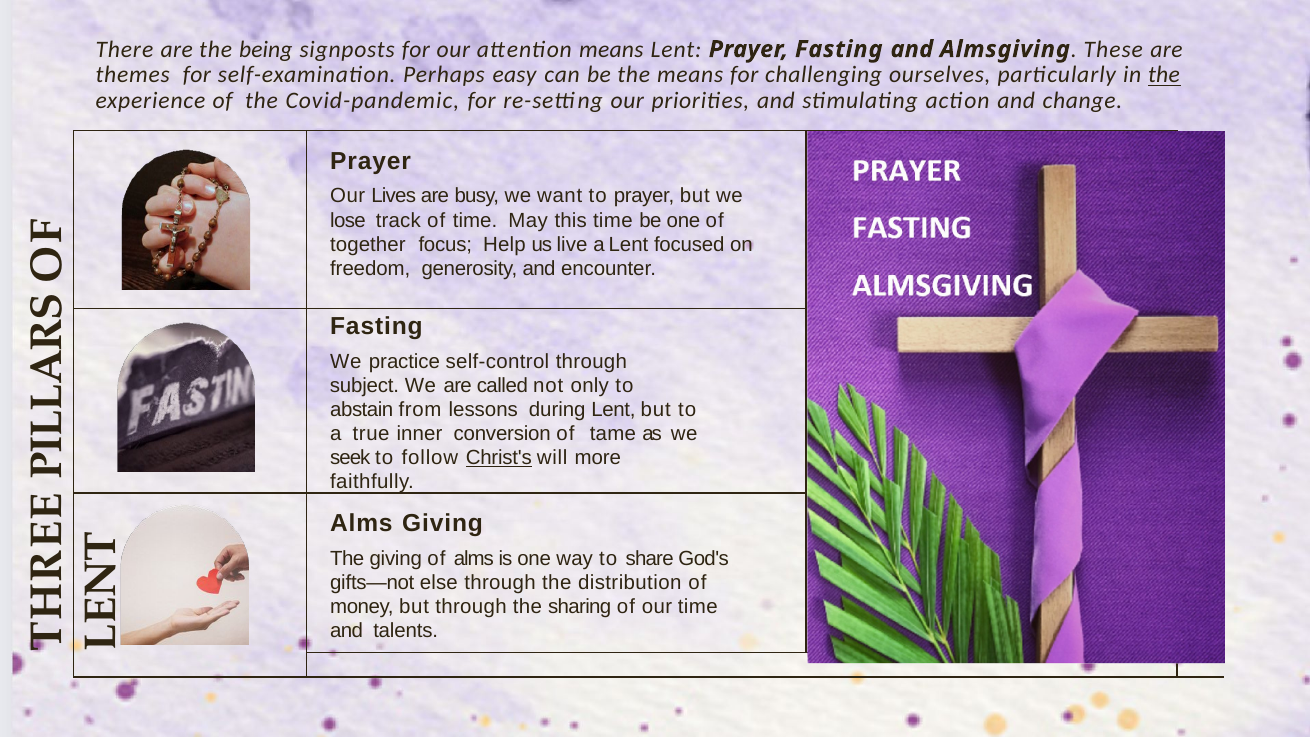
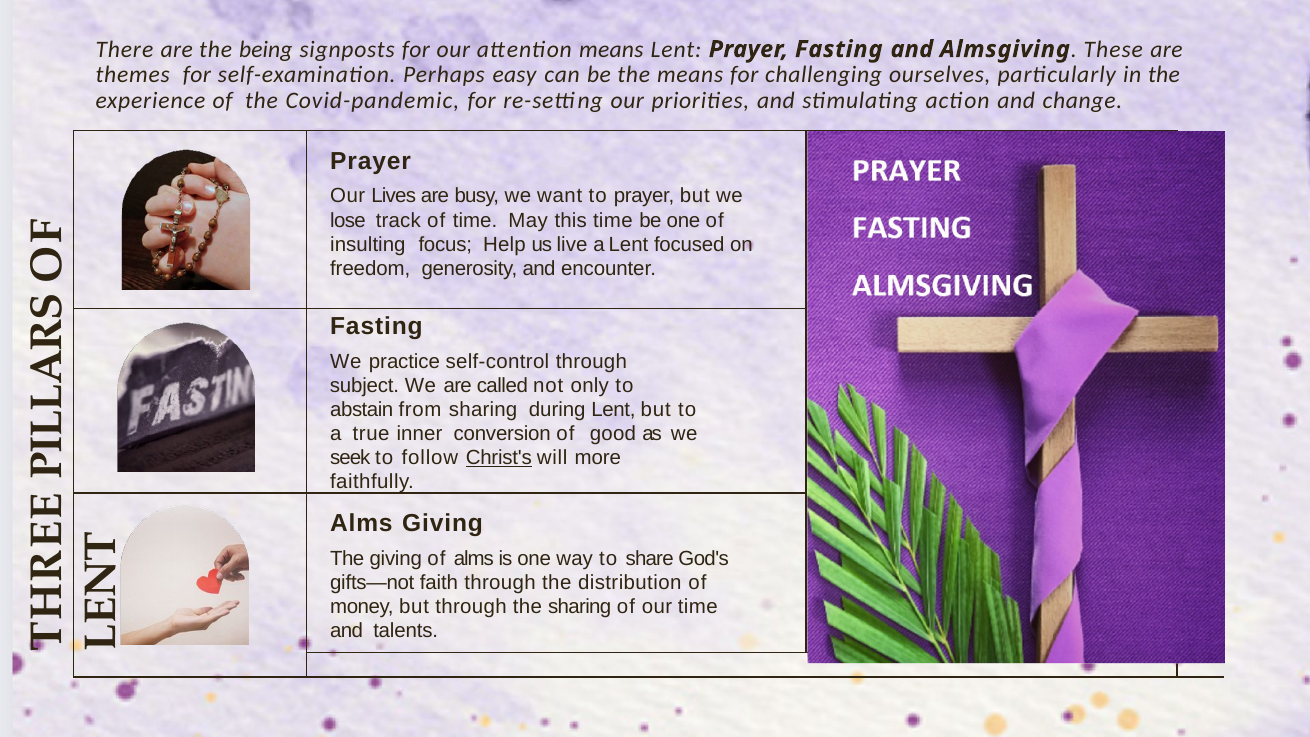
the underline: present -> none (1164, 75)
together: together -> insulting (368, 244)
from lessons: lessons -> sharing (483, 410)
tame: tame -> good (613, 434)
else: else -> faith (439, 583)
